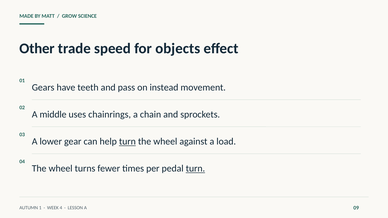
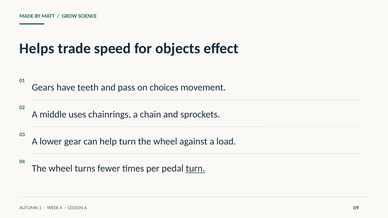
Other: Other -> Helps (37, 48)
instead: instead -> choices (164, 88)
turn underline: present -> none (127, 142)
